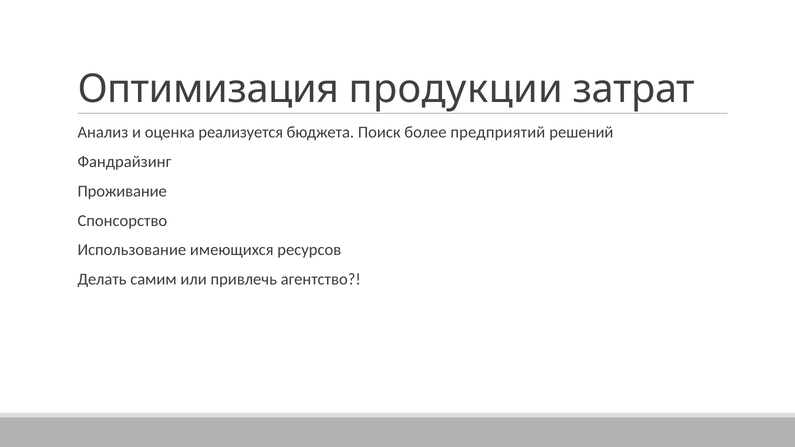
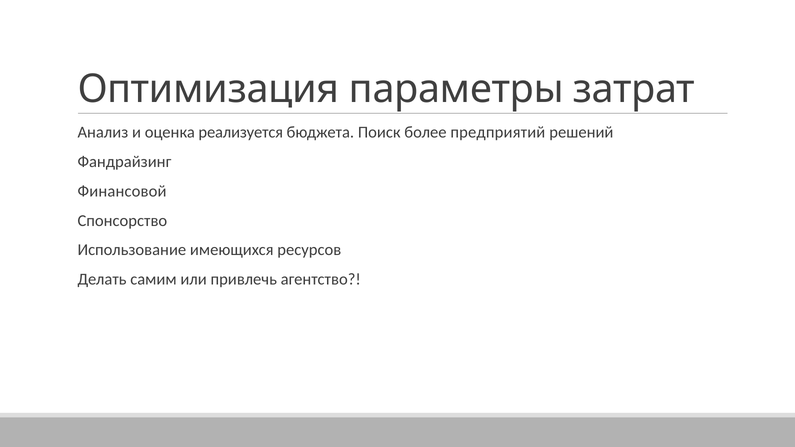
продукции: продукции -> параметры (456, 89)
Проживание: Проживание -> Финансовой (122, 191)
